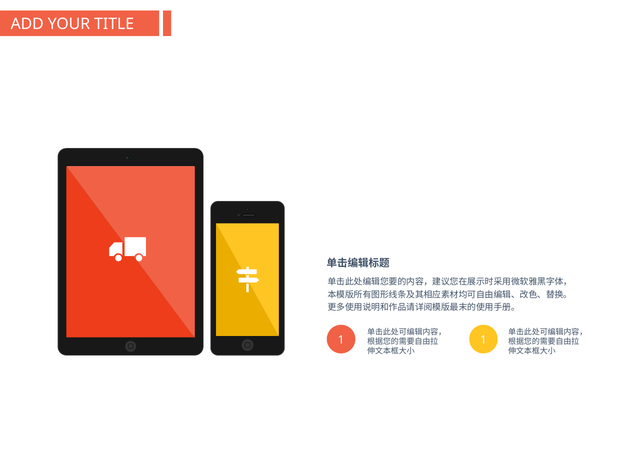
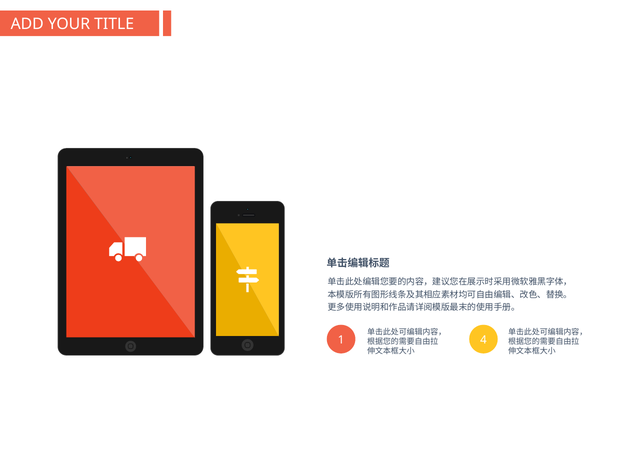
1 1: 1 -> 4 (483, 339)
